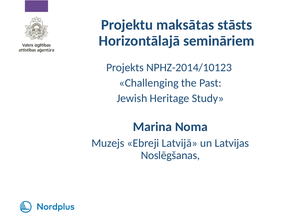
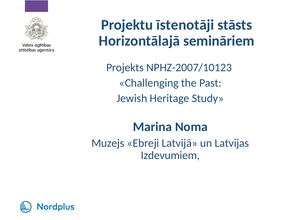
maksātas: maksātas -> īstenotāji (185, 25)
NPHZ-2014/10123: NPHZ-2014/10123 -> NPHZ-2007/10123 (189, 68)
Noslēgšanas: Noslēgšanas -> Izdevumiem (170, 156)
